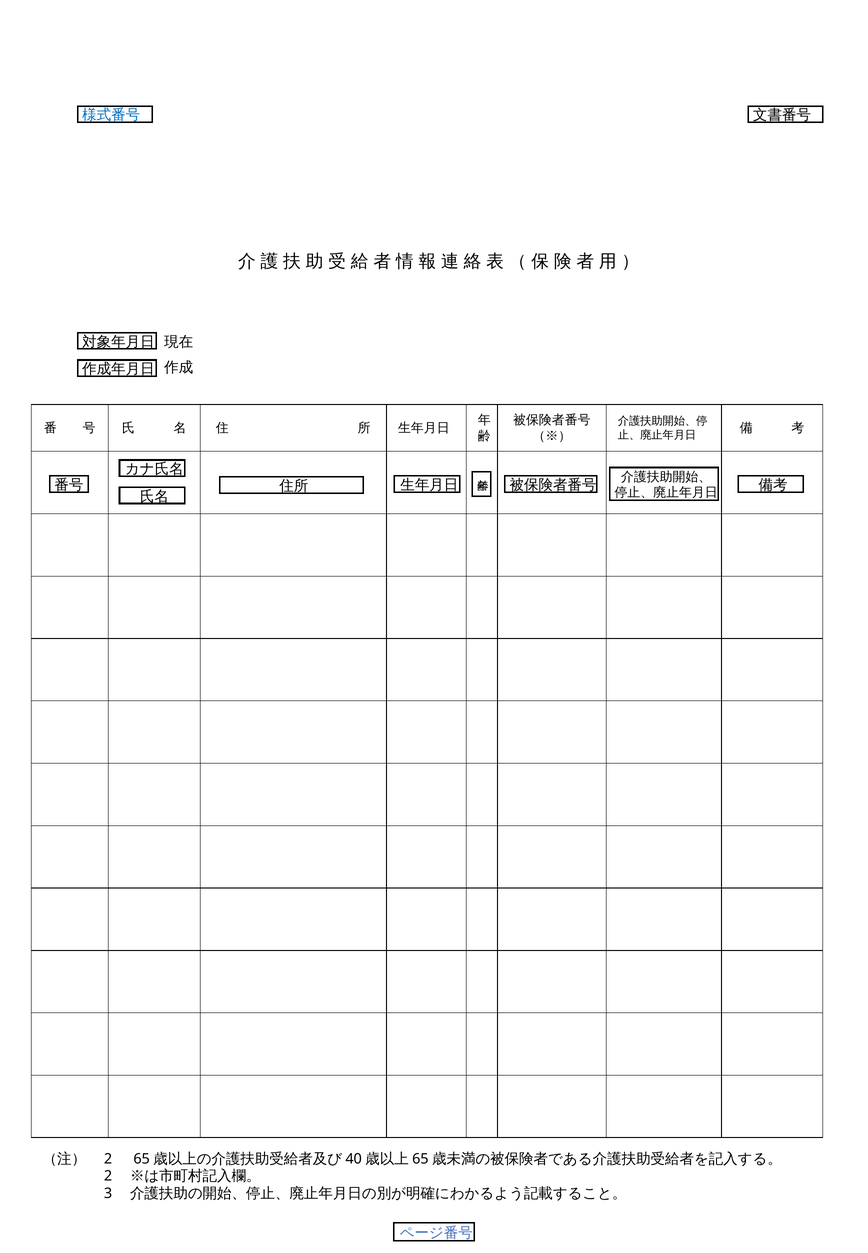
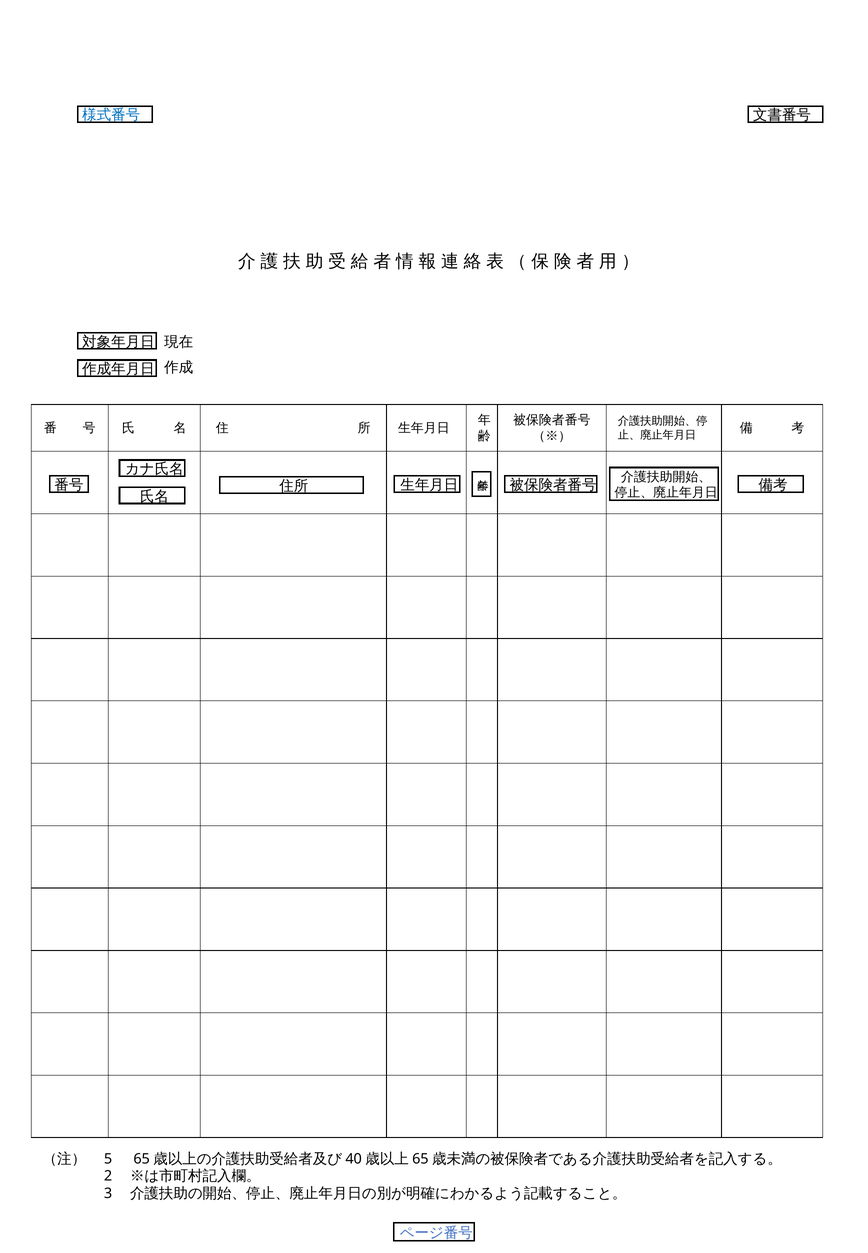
2: 2 -> 5 (108, 1160)
